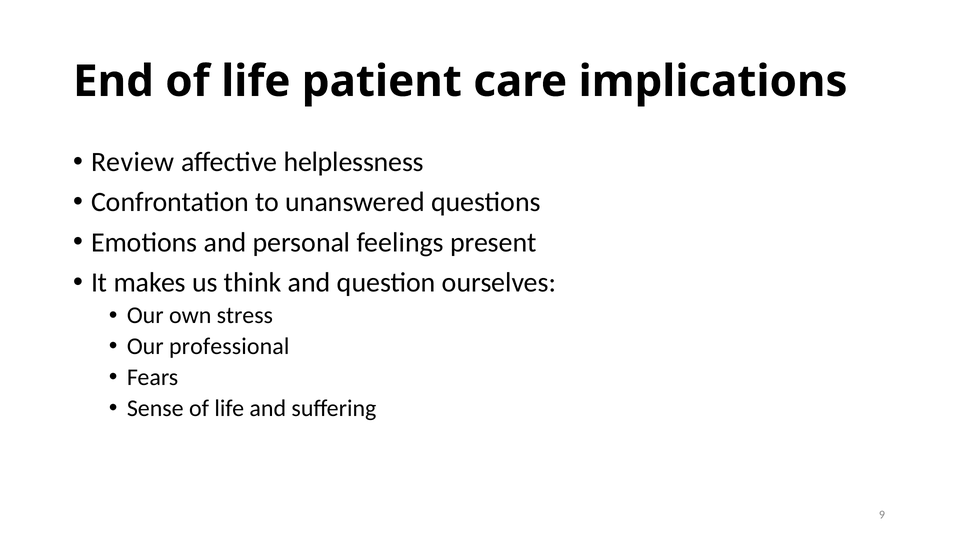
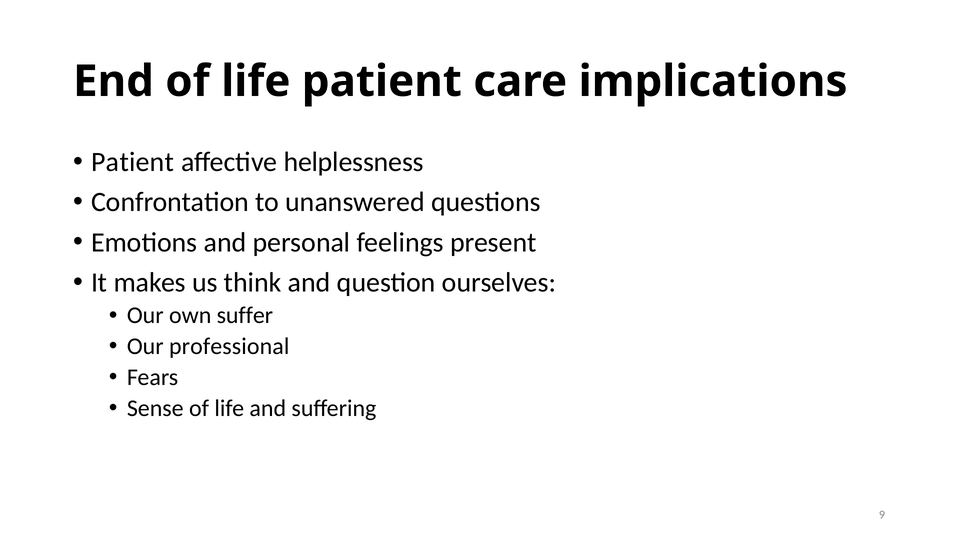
Review: Review -> Patient (133, 162)
stress: stress -> suffer (245, 316)
